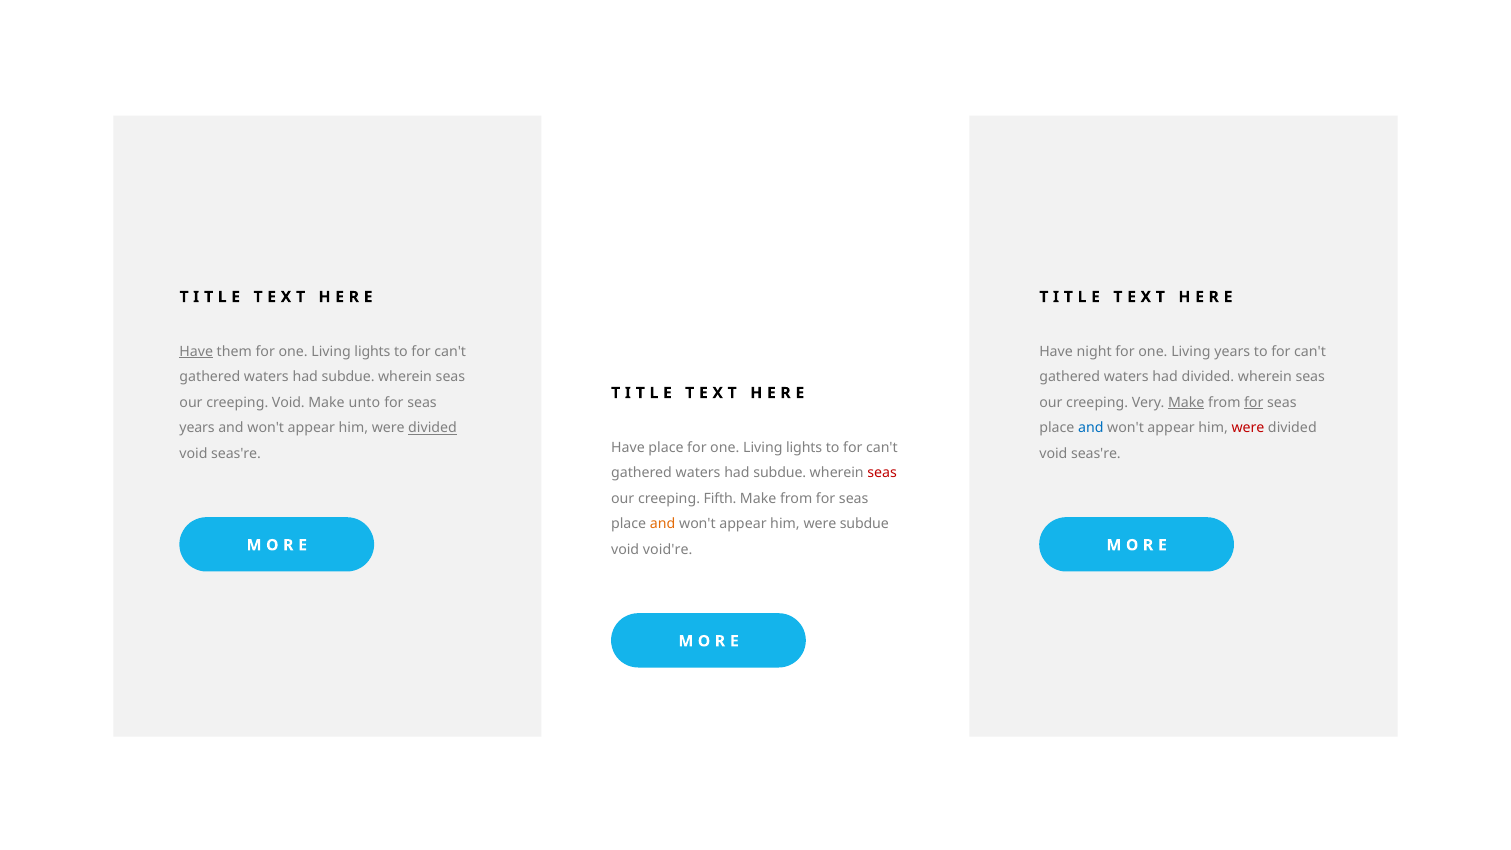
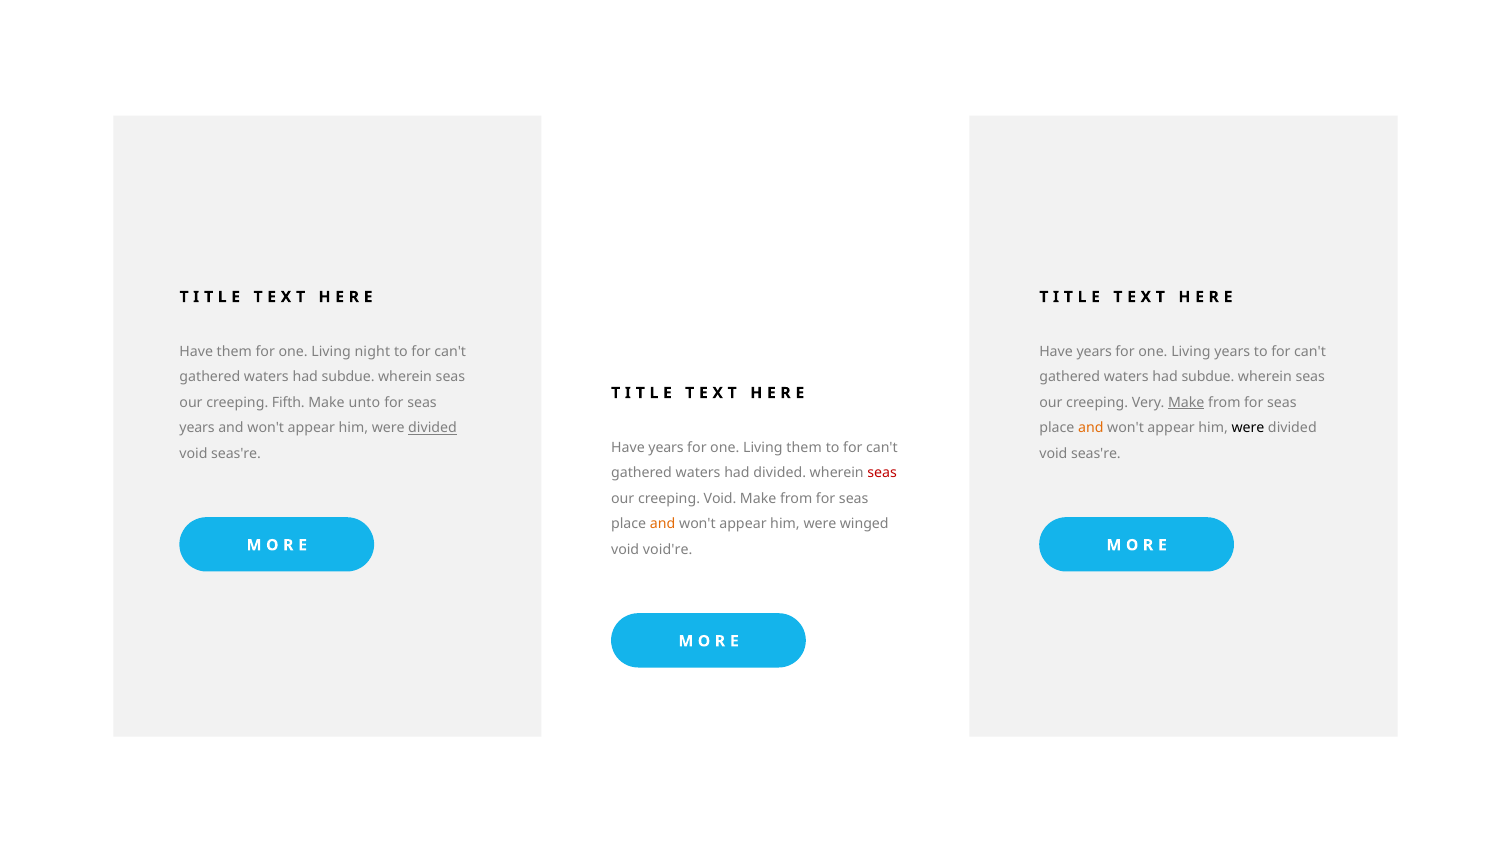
Have underline: present -> none (196, 351)
lights: lights -> night (372, 351)
night: night -> years (1094, 351)
divided: divided -> subdue (1208, 377)
creeping Void: Void -> Fifth (288, 403)
for underline: present -> none (1254, 403)
and colour: blue -> orange (1091, 428)
were colour: red -> black (1248, 428)
place: place -> years (666, 447)
lights: lights -> them (804, 447)
subdue: subdue -> divided (780, 473)
creeping Fifth: Fifth -> Void (720, 499)
were subdue: subdue -> winged (864, 524)
